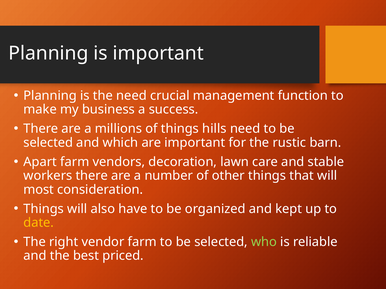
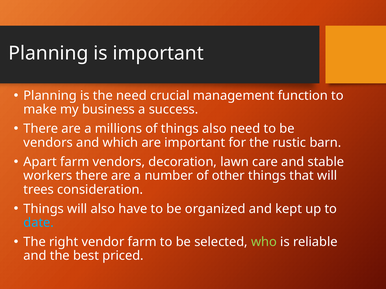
things hills: hills -> also (214, 129)
selected: selected -> vendors (48, 143)
most: most -> trees (39, 190)
date colour: yellow -> light blue (39, 223)
